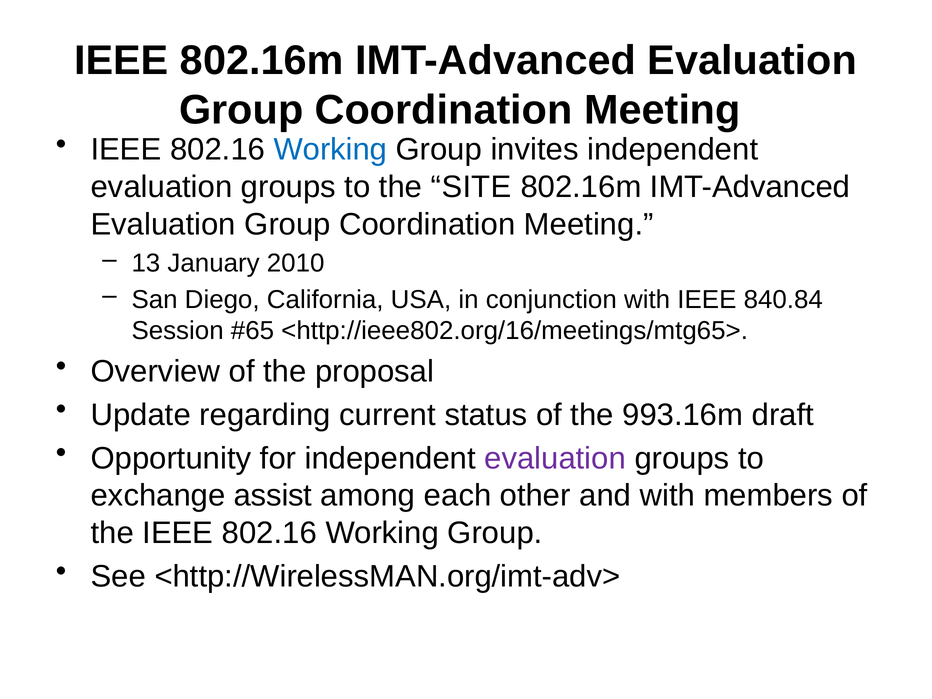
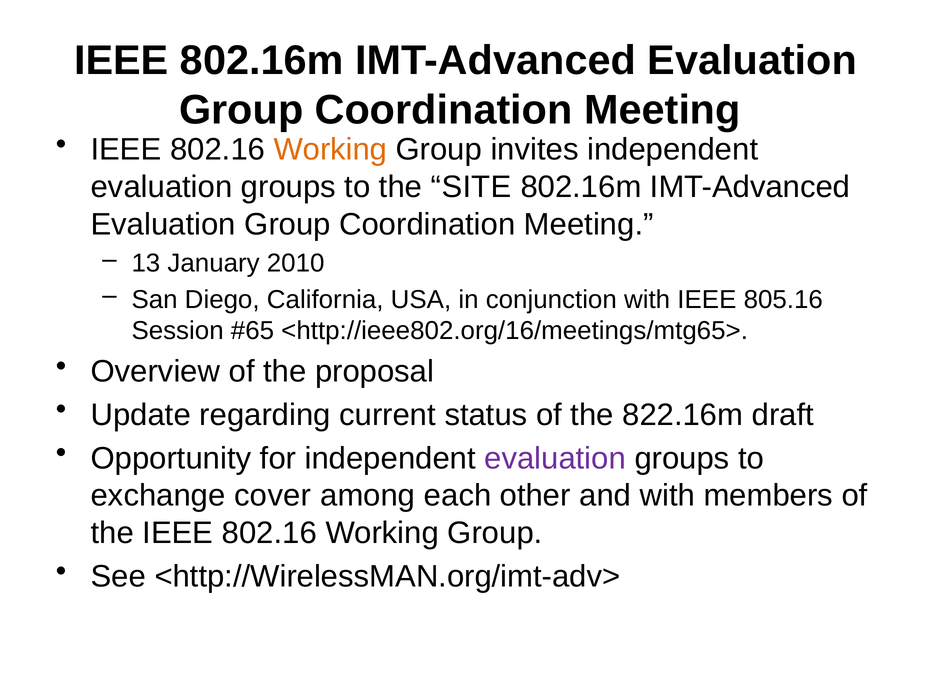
Working colour: blue -> orange (330, 150)
840.84: 840.84 -> 805.16 (783, 299)
993.16m: 993.16m -> 822.16m (683, 415)
assist: assist -> cover (273, 496)
